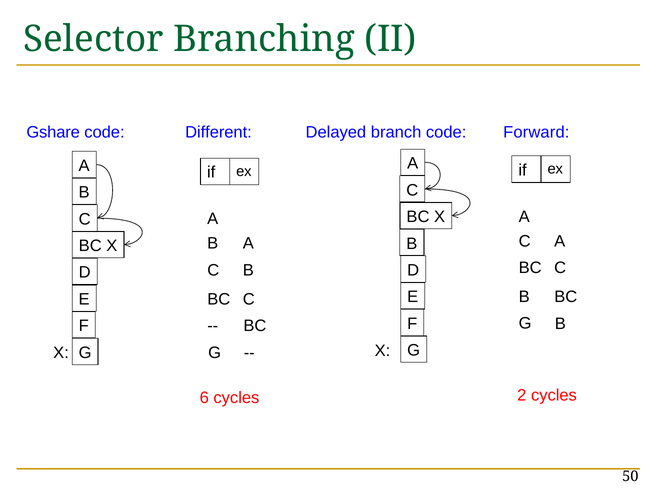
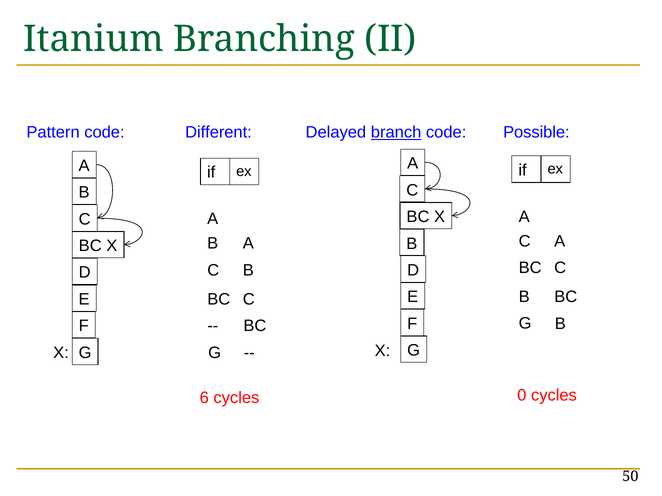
Selector: Selector -> Itanium (93, 39)
Gshare: Gshare -> Pattern (53, 132)
branch underline: none -> present (396, 132)
Forward: Forward -> Possible (536, 132)
2: 2 -> 0 (522, 396)
